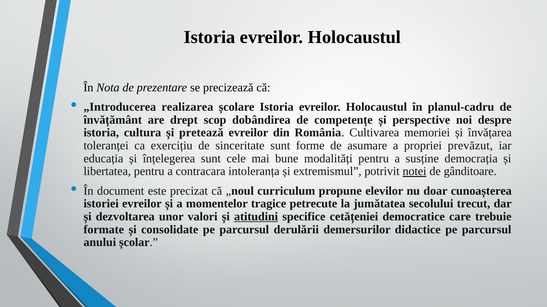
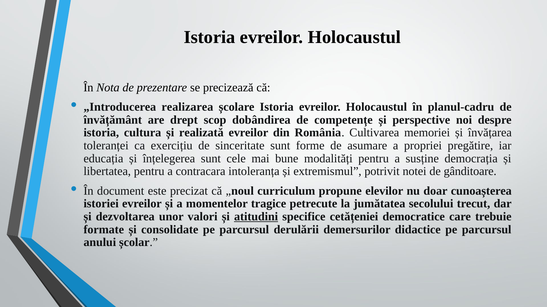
pretează: pretează -> realizată (201, 133)
prevăzut: prevăzut -> pregătire (470, 146)
notei underline: present -> none (415, 172)
